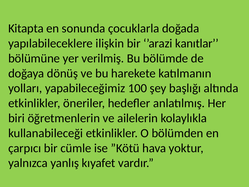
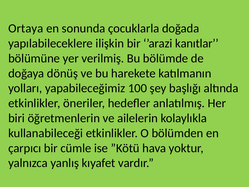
Kitapta: Kitapta -> Ortaya (26, 28)
